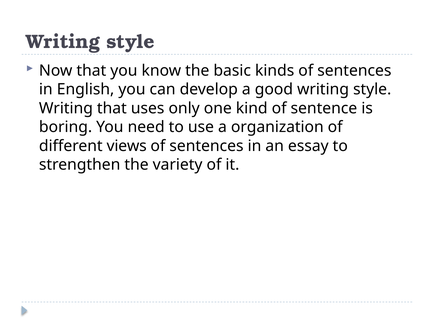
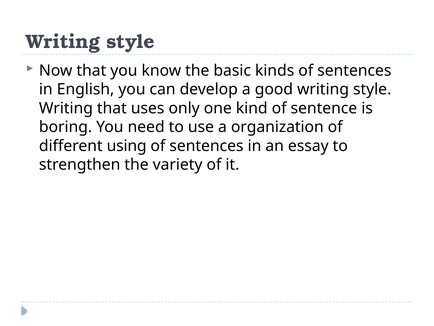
views: views -> using (127, 146)
